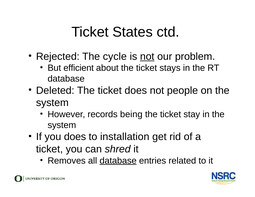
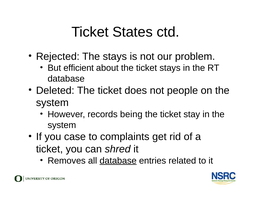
The cycle: cycle -> stays (115, 56)
not underline: present -> none (147, 56)
you does: does -> case (75, 137)
installation: installation -> complaints (125, 137)
